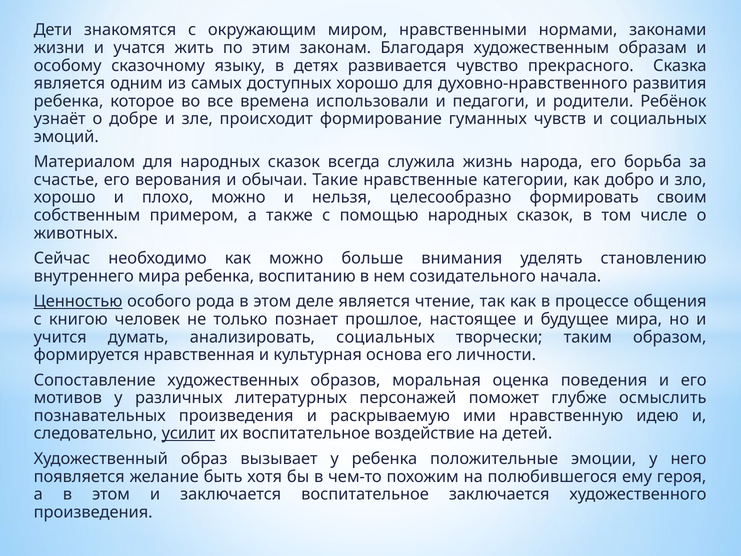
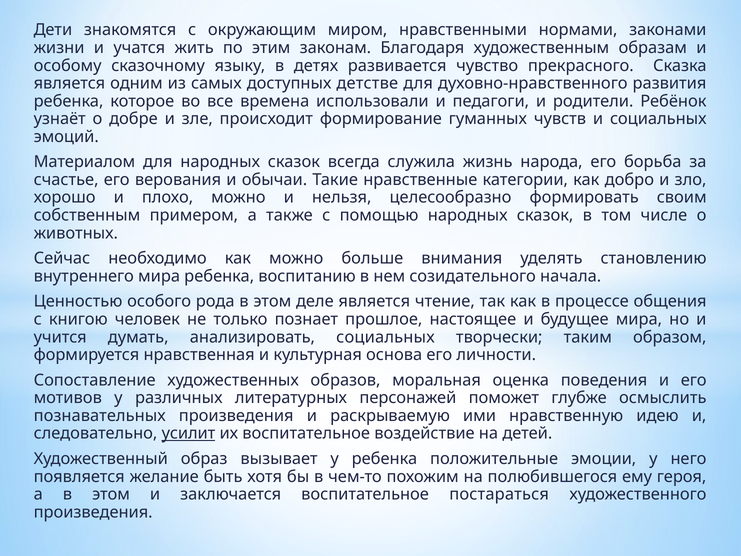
доступных хорошо: хорошо -> детстве (367, 83)
Ценностью underline: present -> none (78, 301)
воспитательное заключается: заключается -> постараться (499, 494)
